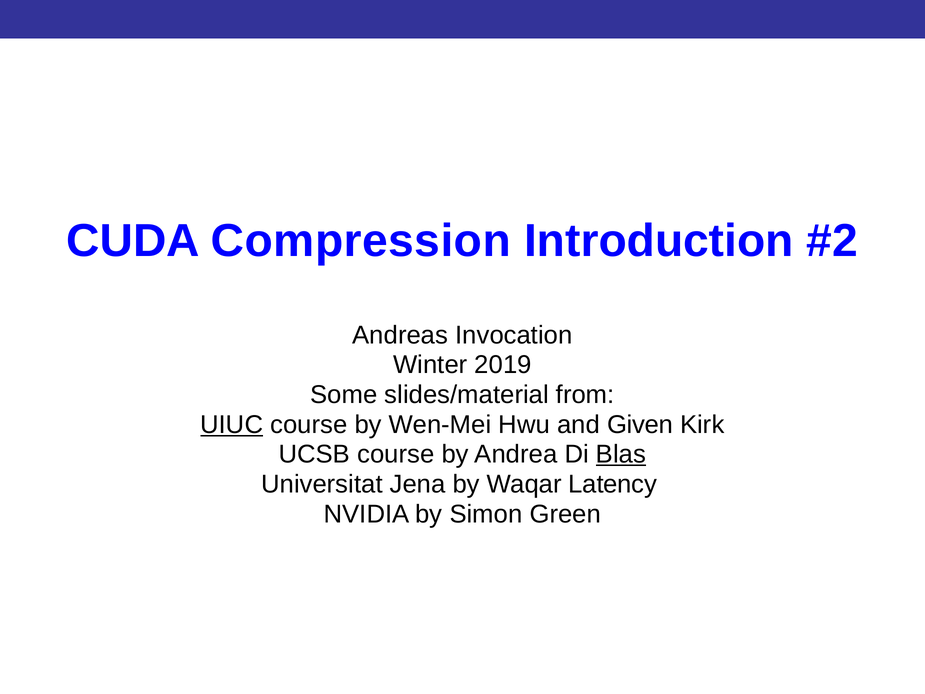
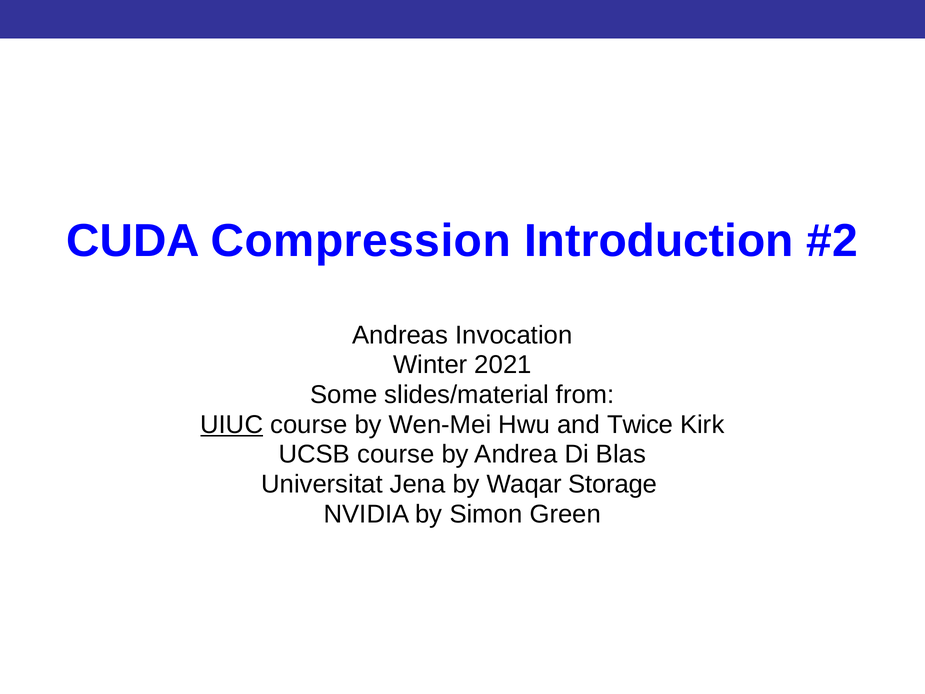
2019: 2019 -> 2021 (503, 365)
Given: Given -> Twice (640, 424)
Blas underline: present -> none (621, 454)
Latency: Latency -> Storage (613, 484)
